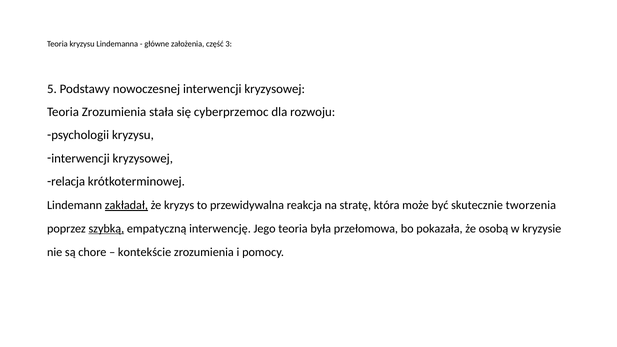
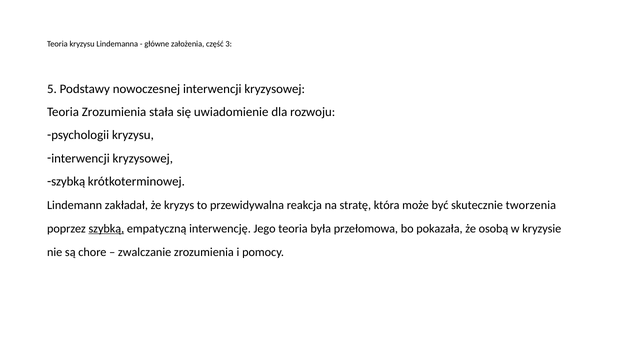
cyberprzemoc: cyberprzemoc -> uwiadomienie (231, 112)
relacja: relacja -> szybką (68, 182)
zakładał underline: present -> none (126, 205)
kontekście: kontekście -> zwalczanie (145, 252)
